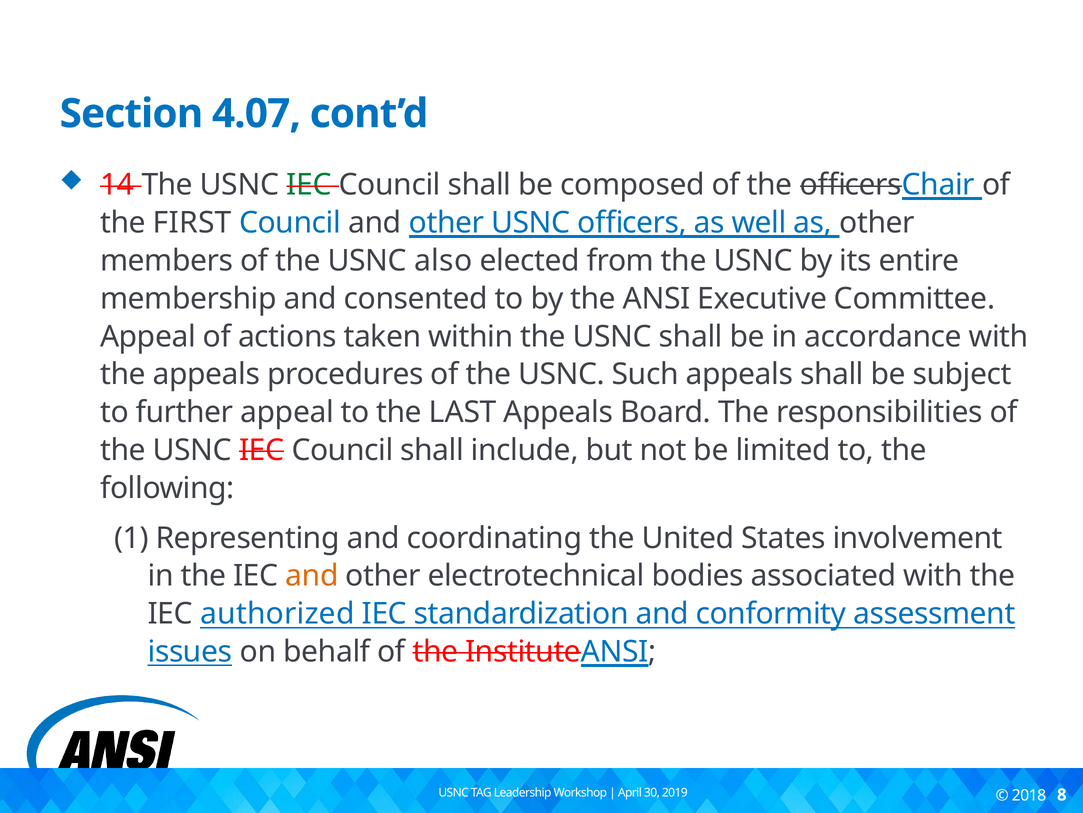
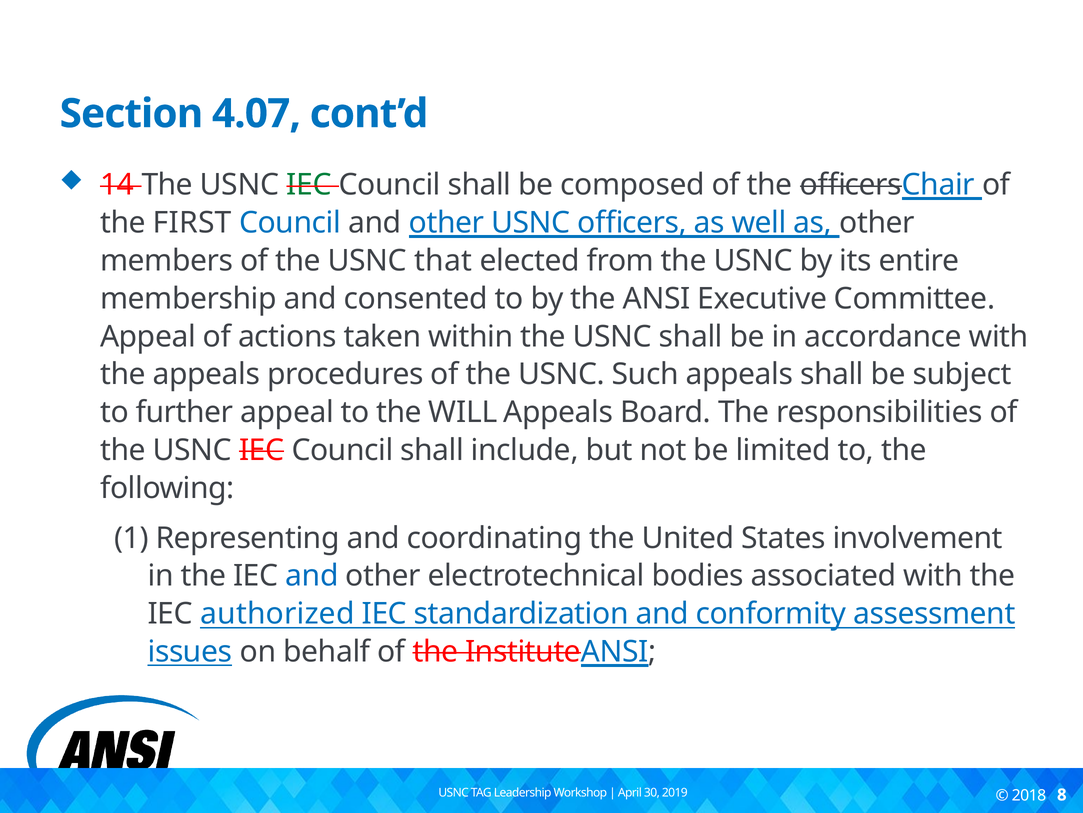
also: also -> that (443, 261)
LAST: LAST -> WILL (463, 412)
and colour: orange -> blue (312, 575)
